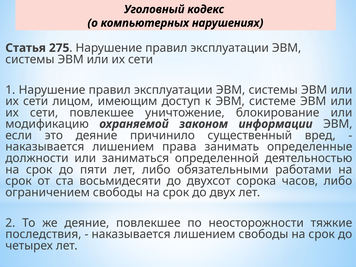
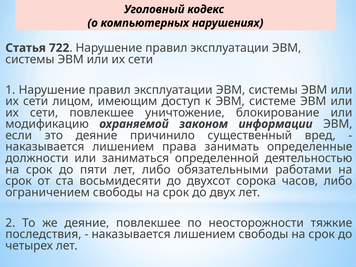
275: 275 -> 722 (59, 48)
